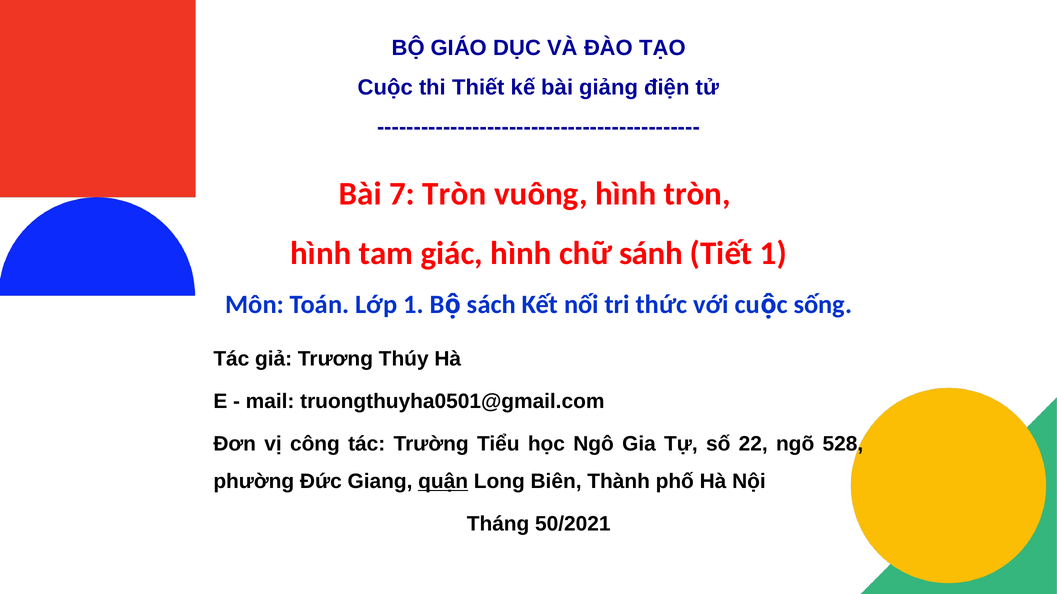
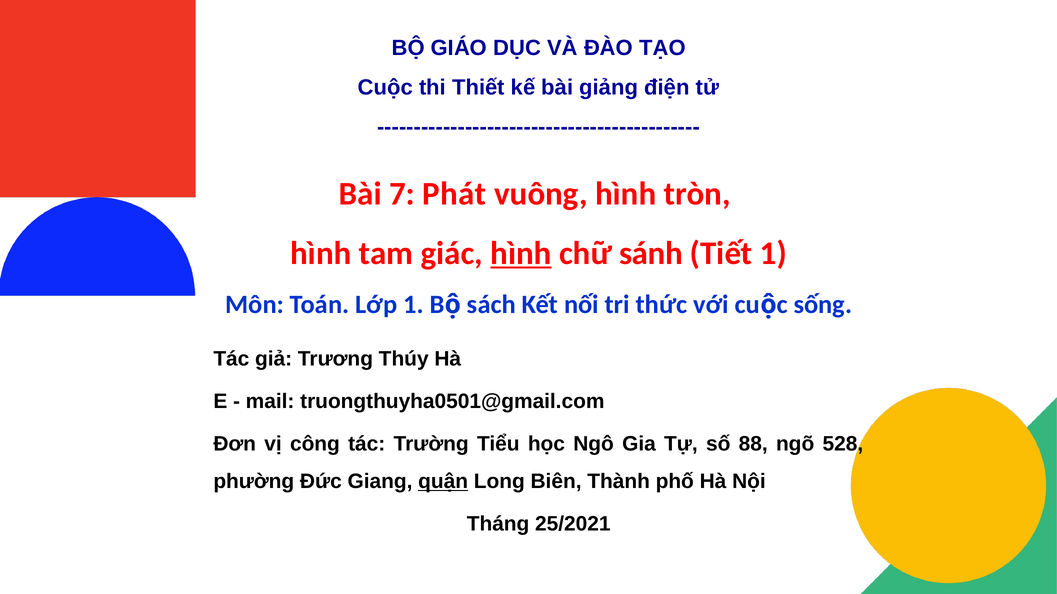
7 Tròn: Tròn -> Phát (454, 194)
hình underline: none -> present (521, 254)
22: 22 -> 88 (753, 444)
50/2021: 50/2021 -> 25/2021 (573, 525)
